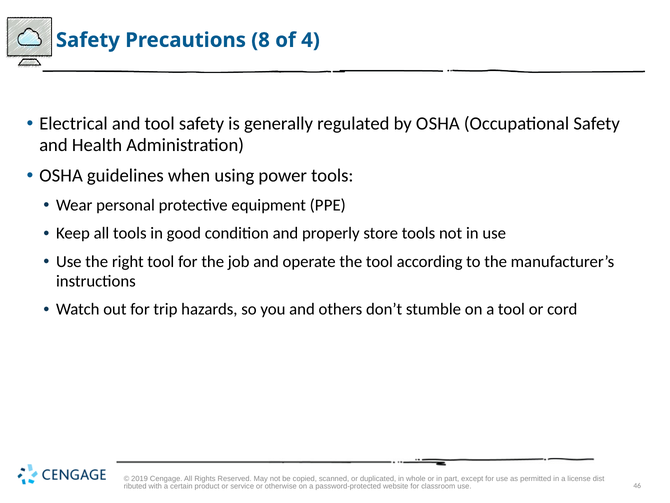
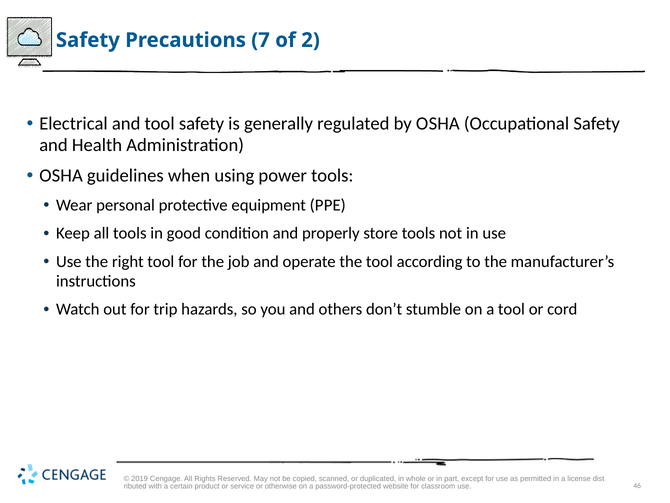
8: 8 -> 7 (261, 40)
4: 4 -> 2 (311, 40)
